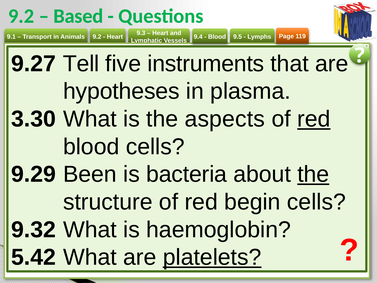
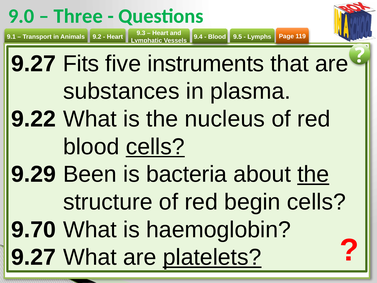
9.2: 9.2 -> 9.0 (21, 16)
Based: Based -> Three (78, 16)
Tell: Tell -> Fits (81, 64)
hypotheses: hypotheses -> substances (121, 91)
3.30: 3.30 -> 9.22 (34, 119)
aspects: aspects -> nucleus (225, 119)
red underline: present -> none (314, 119)
cells underline: none -> present (155, 147)
9.32: 9.32 -> 9.70 (34, 229)
5.42: 5.42 -> 9.27 (34, 257)
